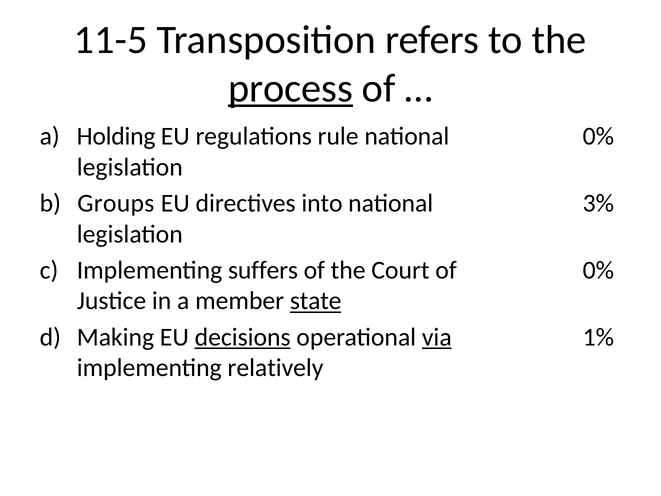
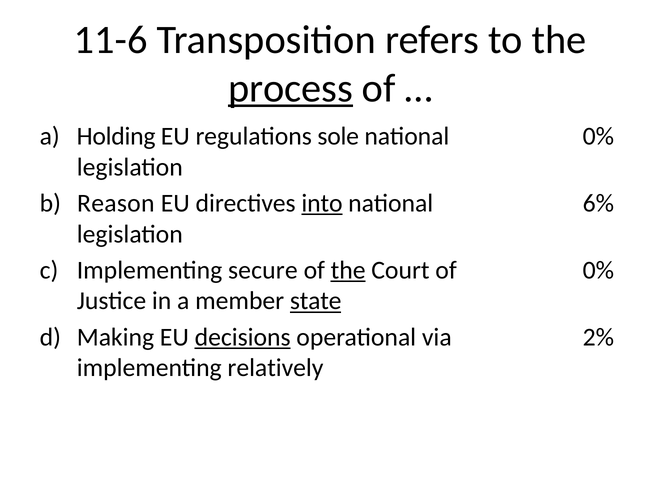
11-5: 11-5 -> 11-6 (111, 40)
rule: rule -> sole (338, 136)
Groups: Groups -> Reason (116, 203)
into underline: none -> present (322, 203)
3%: 3% -> 6% (598, 203)
suffers: suffers -> secure (263, 270)
the underline: none -> present (348, 270)
via underline: present -> none (437, 337)
1%: 1% -> 2% (598, 337)
